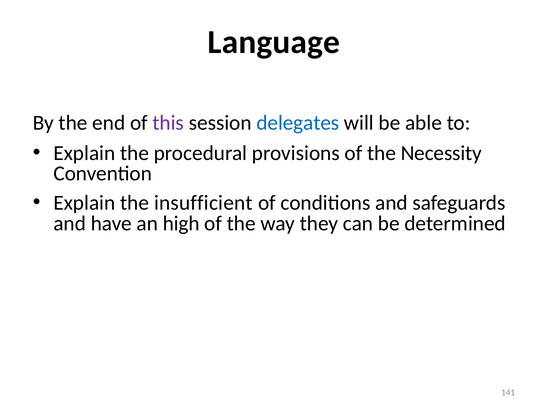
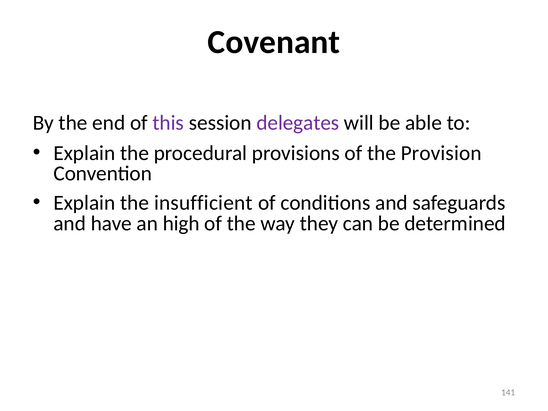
Language: Language -> Covenant (274, 42)
delegates colour: blue -> purple (298, 123)
Necessity: Necessity -> Provision (441, 153)
